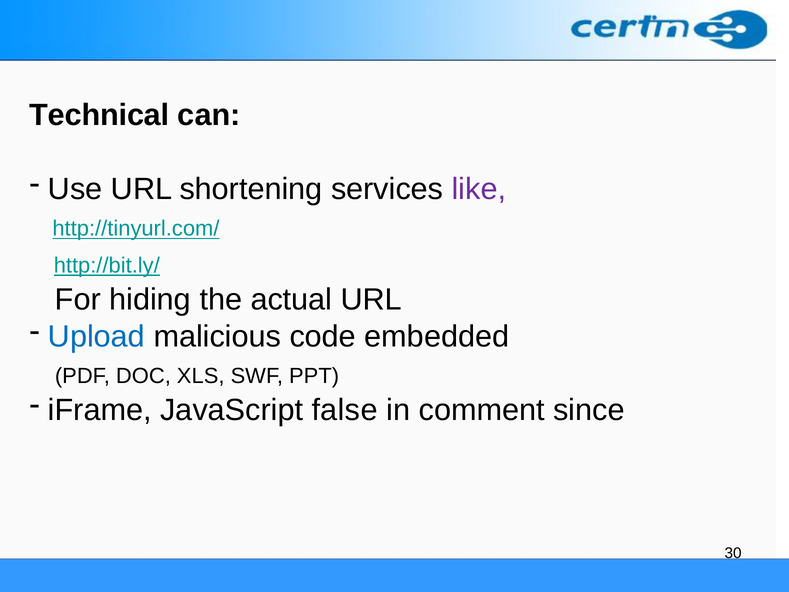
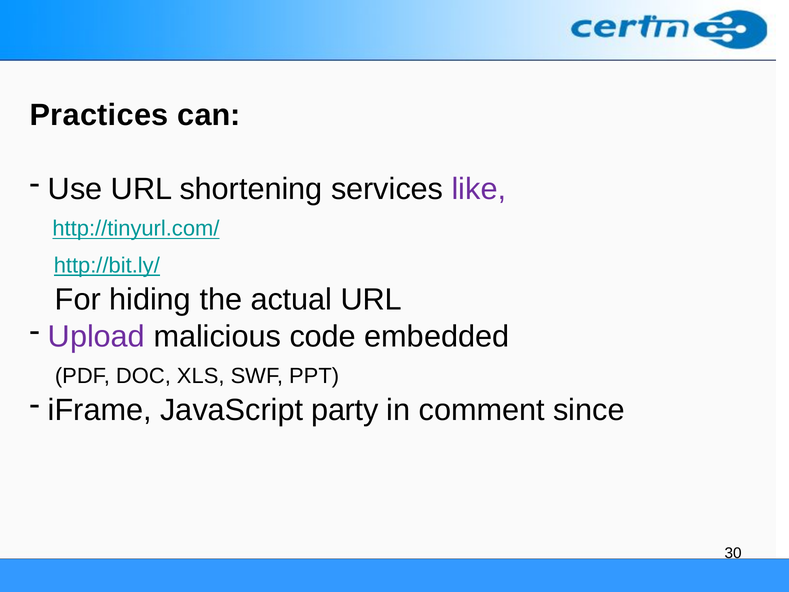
Technical: Technical -> Practices (99, 115)
Upload colour: blue -> purple (97, 336)
false: false -> party (345, 410)
